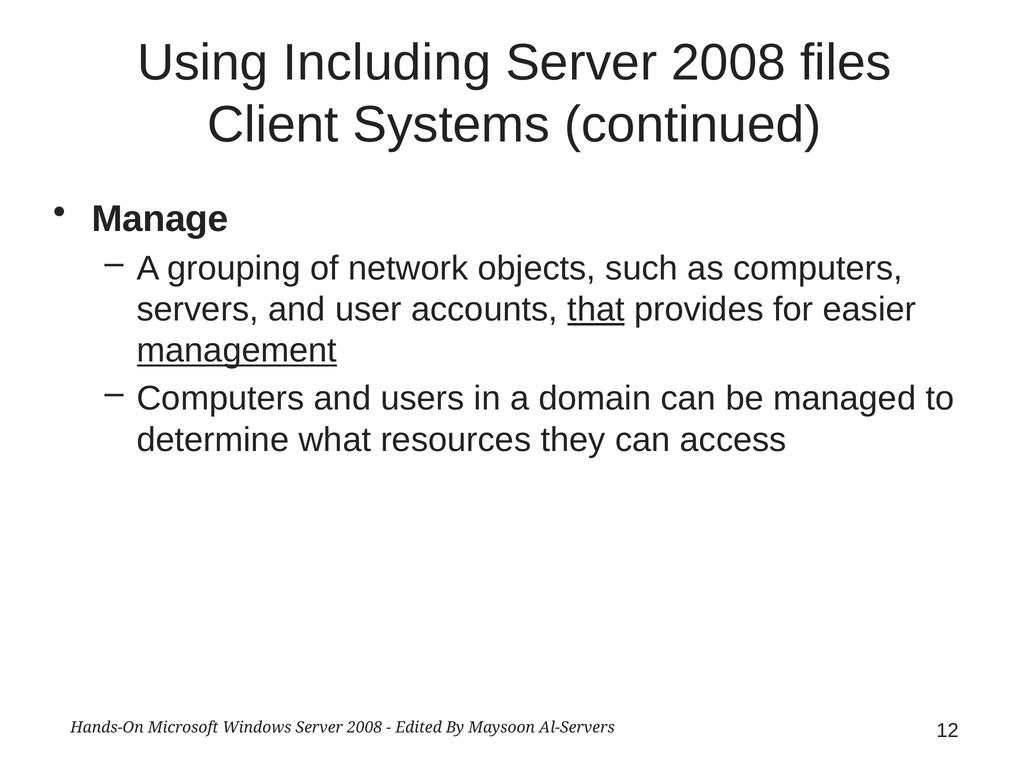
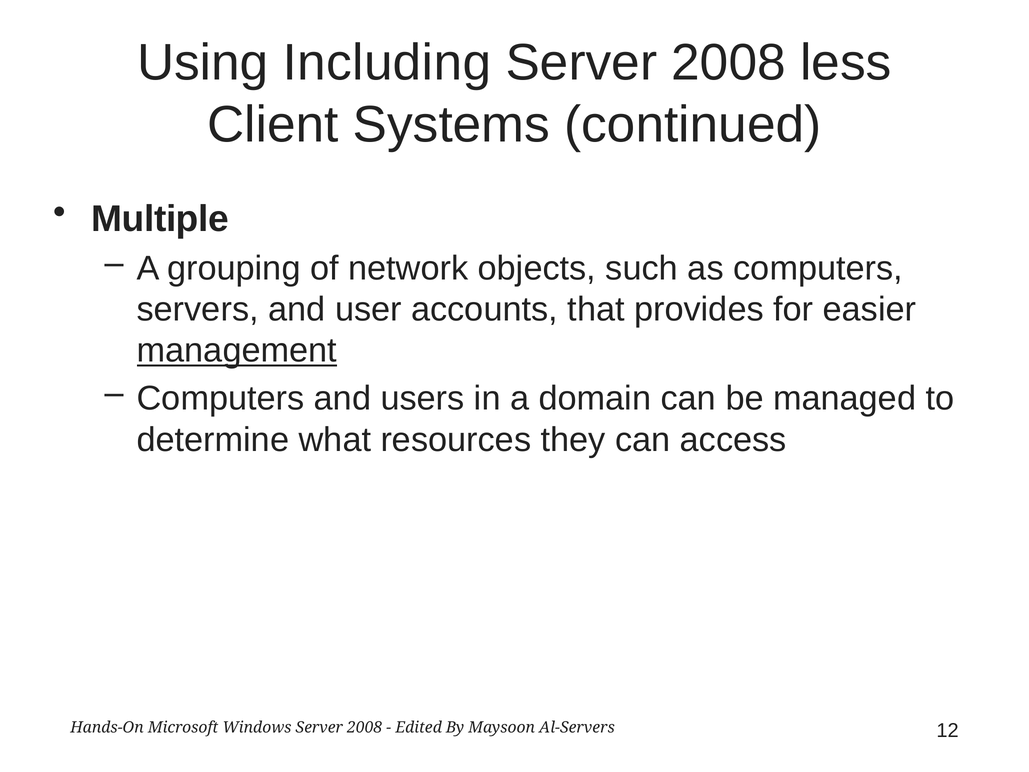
files: files -> less (846, 63)
Manage: Manage -> Multiple (160, 219)
that underline: present -> none (596, 309)
